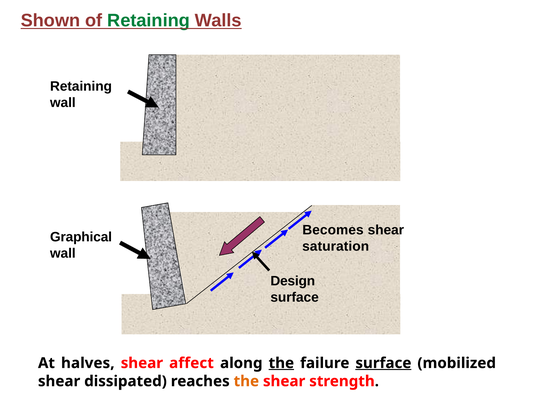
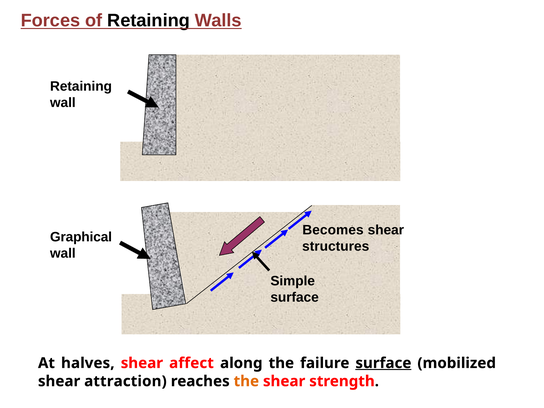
Shown: Shown -> Forces (51, 21)
Retaining colour: green -> black (149, 21)
saturation: saturation -> structures (336, 246)
Design: Design -> Simple (293, 281)
the underline: present -> none (281, 363)
dissipated: dissipated -> attraction (125, 381)
